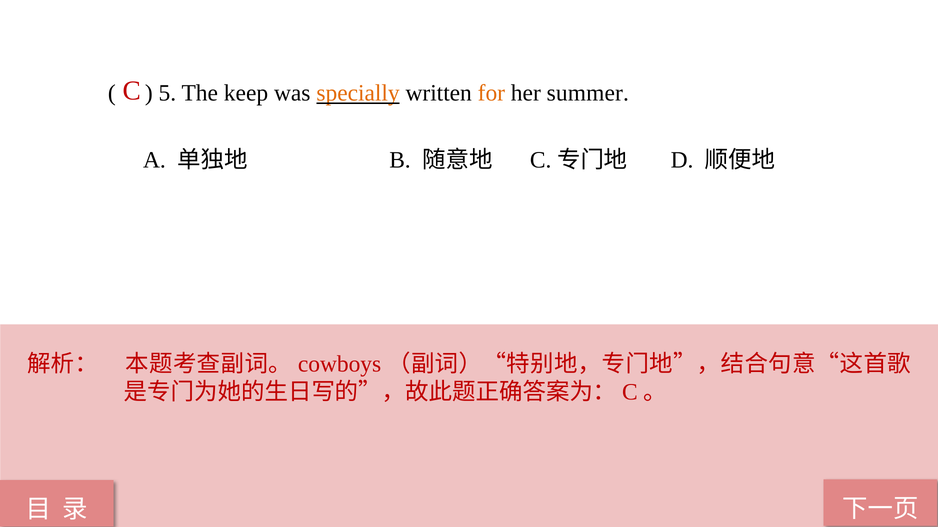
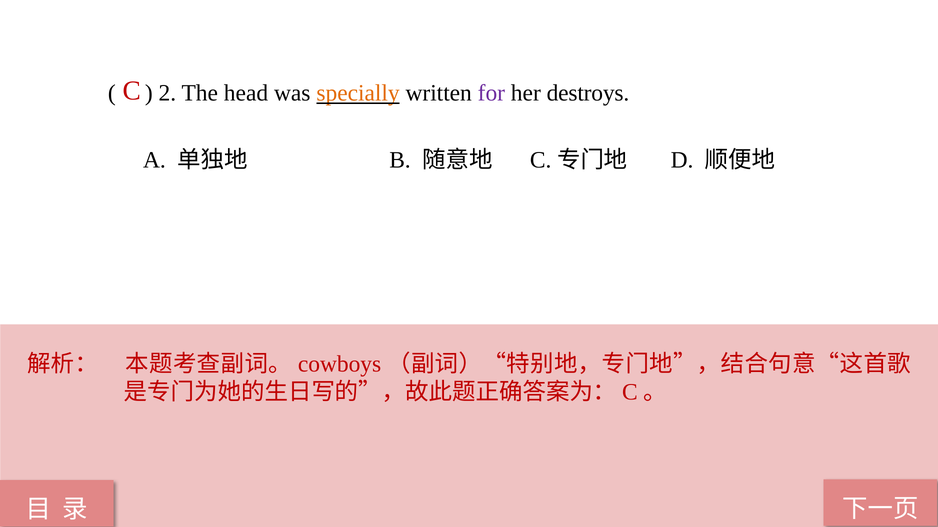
5: 5 -> 2 (167, 93)
keep: keep -> head (246, 93)
for colour: orange -> purple (491, 93)
summer: summer -> destroys (588, 93)
